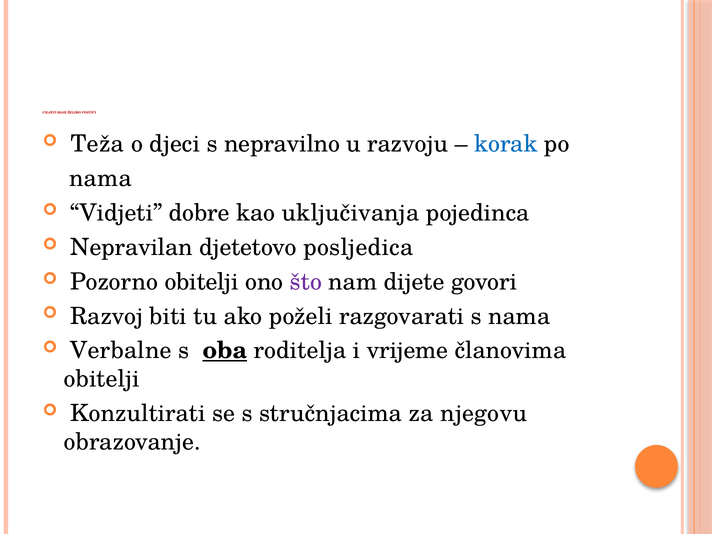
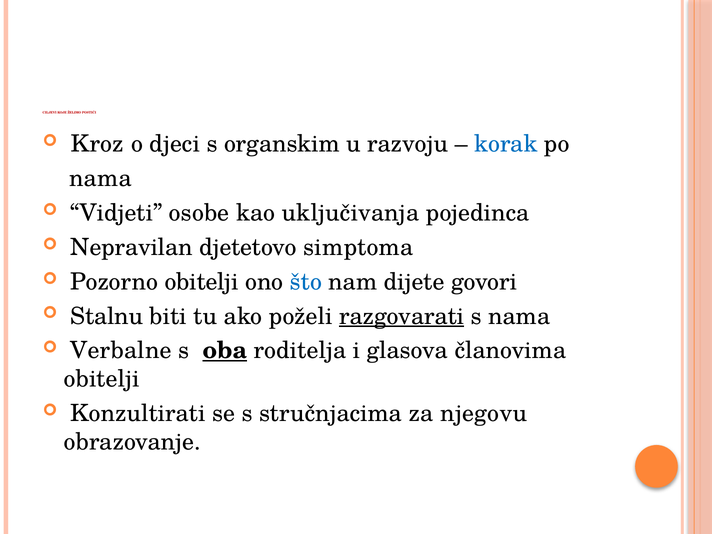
Teža: Teža -> Kroz (97, 144)
nepravilno: nepravilno -> organskim (282, 144)
dobre: dobre -> osobe (199, 213)
posljedica: posljedica -> simptoma (358, 247)
što colour: purple -> blue (306, 282)
Razvoj: Razvoj -> Stalnu (107, 316)
razgovarati underline: none -> present (402, 316)
vrijeme: vrijeme -> glasova (408, 351)
